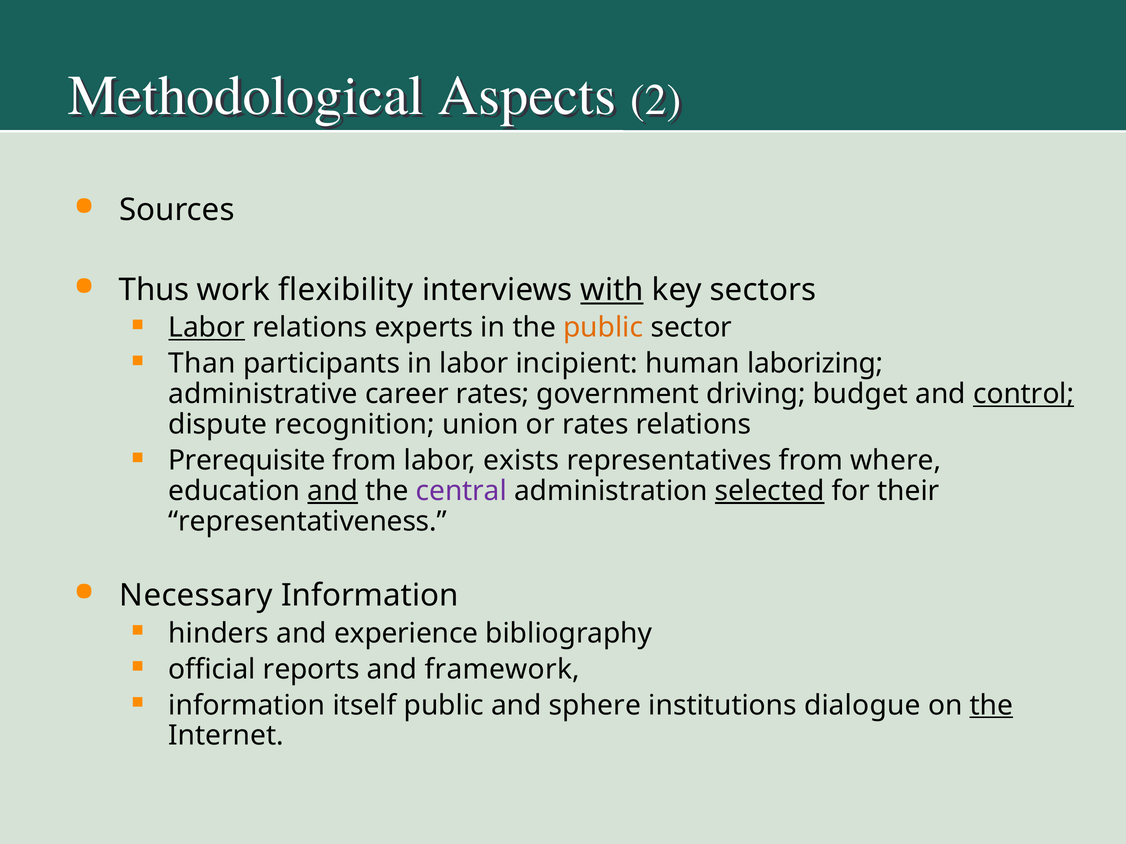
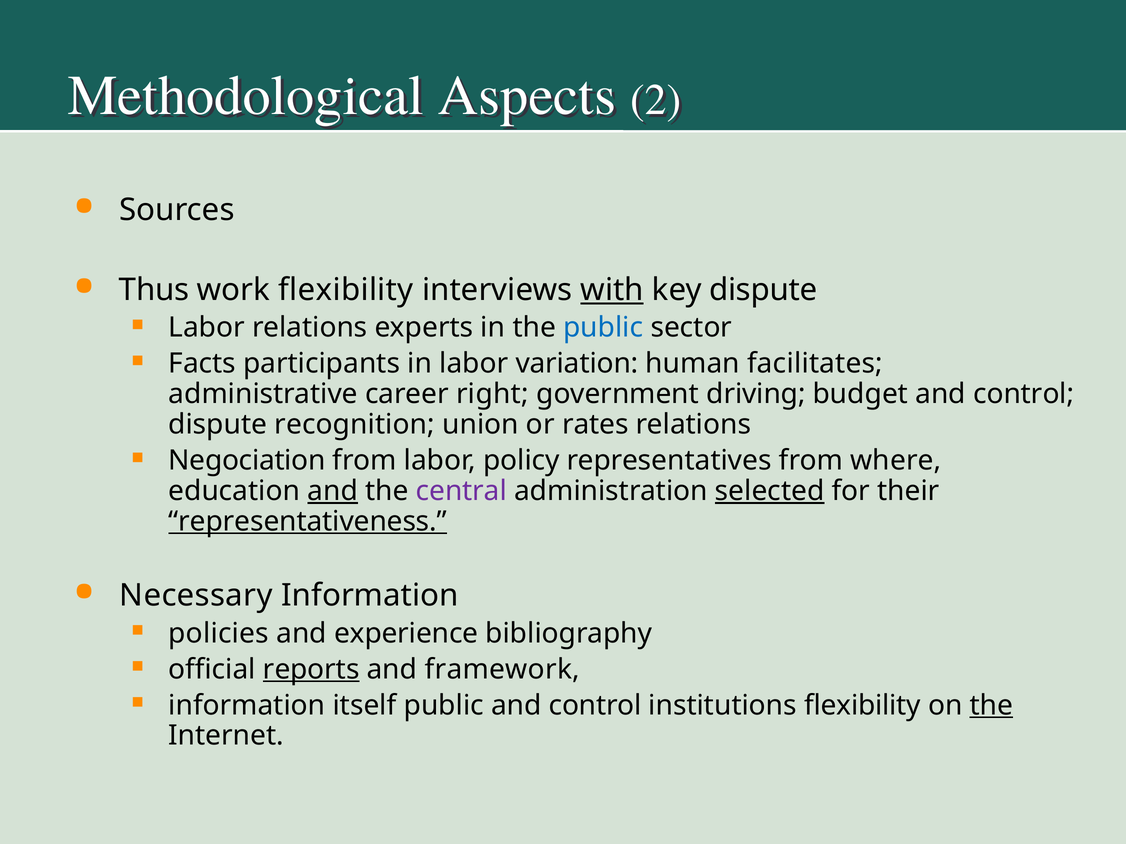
key sectors: sectors -> dispute (763, 290)
Labor underline: present -> none (207, 328)
public colour: orange -> blue (603, 328)
Than: Than -> Facts (202, 364)
incipient: incipient -> variation (577, 364)
laborizing: laborizing -> facilitates (815, 364)
career rates: rates -> right (492, 394)
control underline: present -> none (1024, 394)
Prerequisite: Prerequisite -> Negociation (247, 461)
exists: exists -> policy (521, 461)
representativeness underline: none -> present (308, 522)
hinders: hinders -> policies (219, 634)
reports underline: none -> present (311, 670)
public and sphere: sphere -> control (595, 706)
institutions dialogue: dialogue -> flexibility (862, 706)
